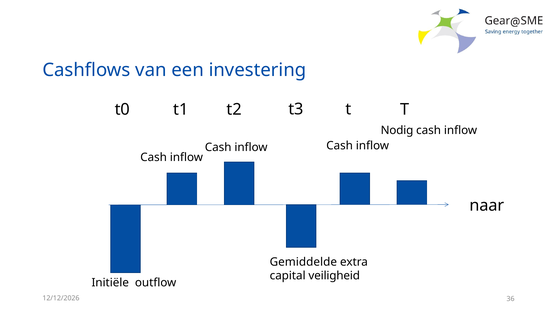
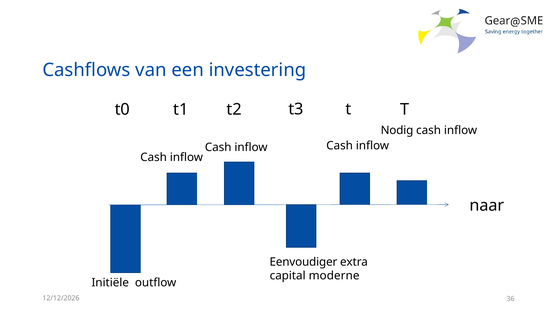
Gemiddelde: Gemiddelde -> Eenvoudiger (303, 262)
veiligheid: veiligheid -> moderne (334, 276)
